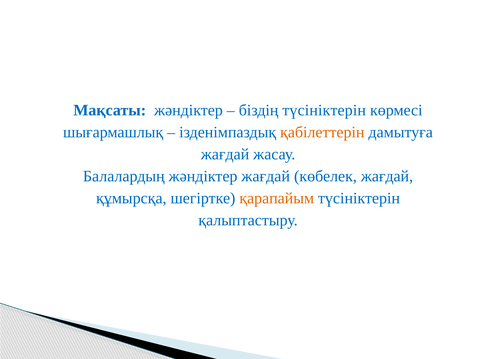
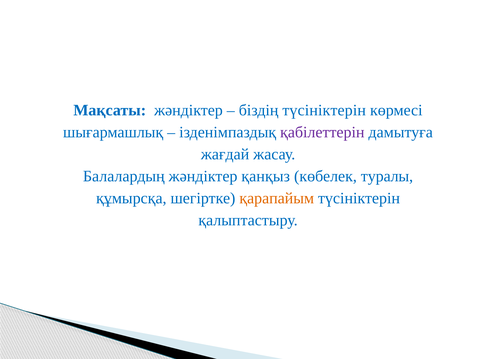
қабілеттерін colour: orange -> purple (322, 132)
жәндіктер жағдай: жағдай -> қанқыз (266, 176)
көбелек жағдай: жағдай -> туралы (387, 176)
